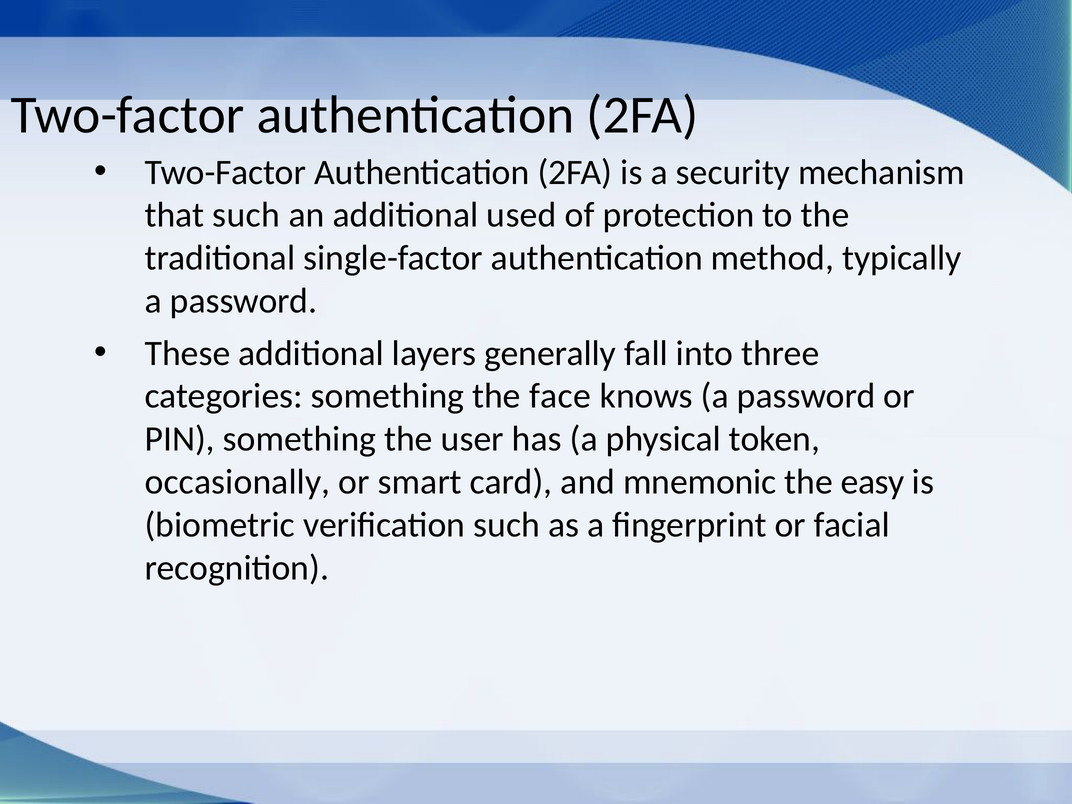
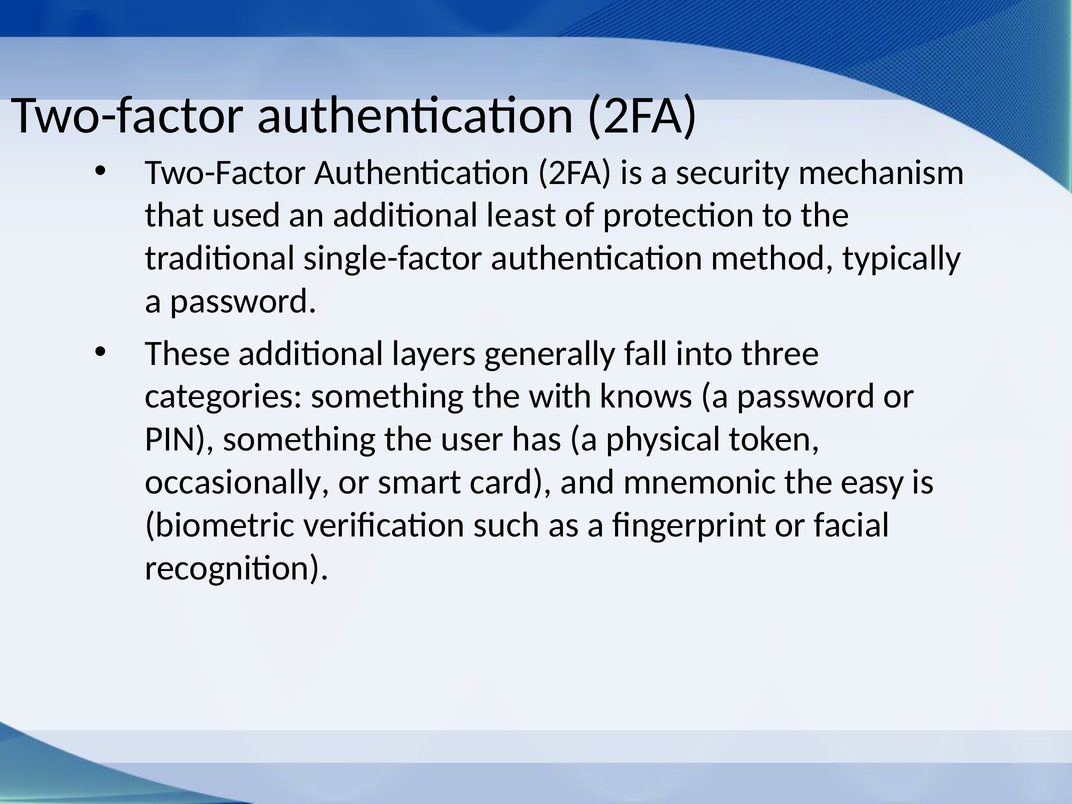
that such: such -> used (247, 215)
used: used -> least (522, 215)
face: face -> with (561, 396)
